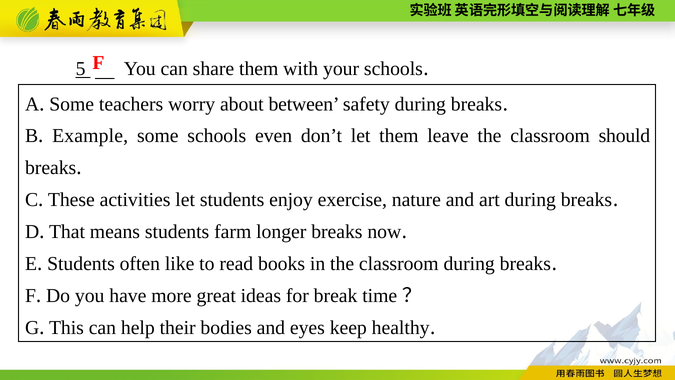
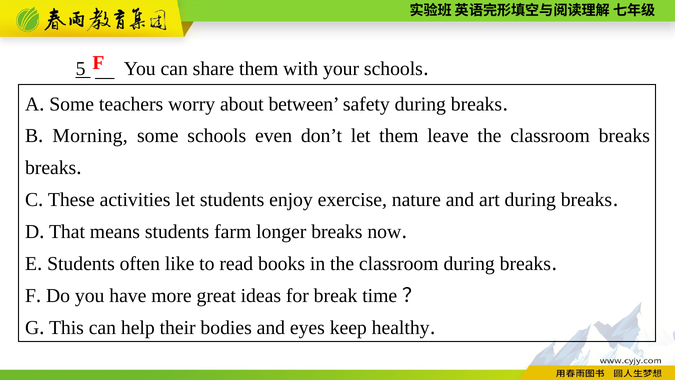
Example: Example -> Morning (90, 136)
classroom should: should -> breaks (624, 136)
